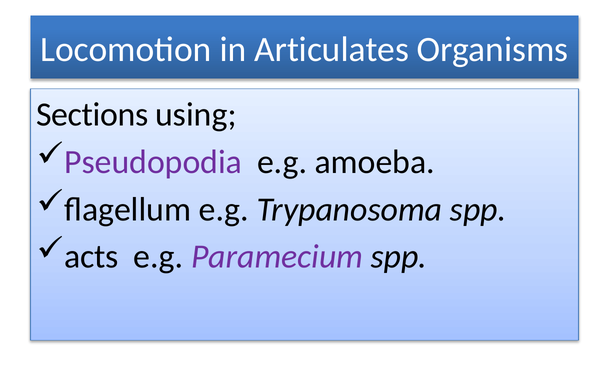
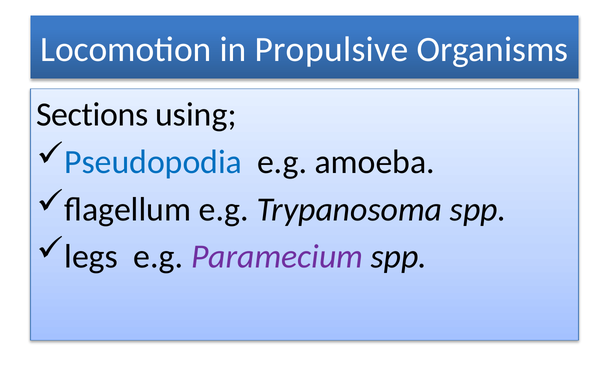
Articulates: Articulates -> Propulsive (331, 49)
Pseudopodia colour: purple -> blue (153, 162)
acts: acts -> legs (91, 256)
